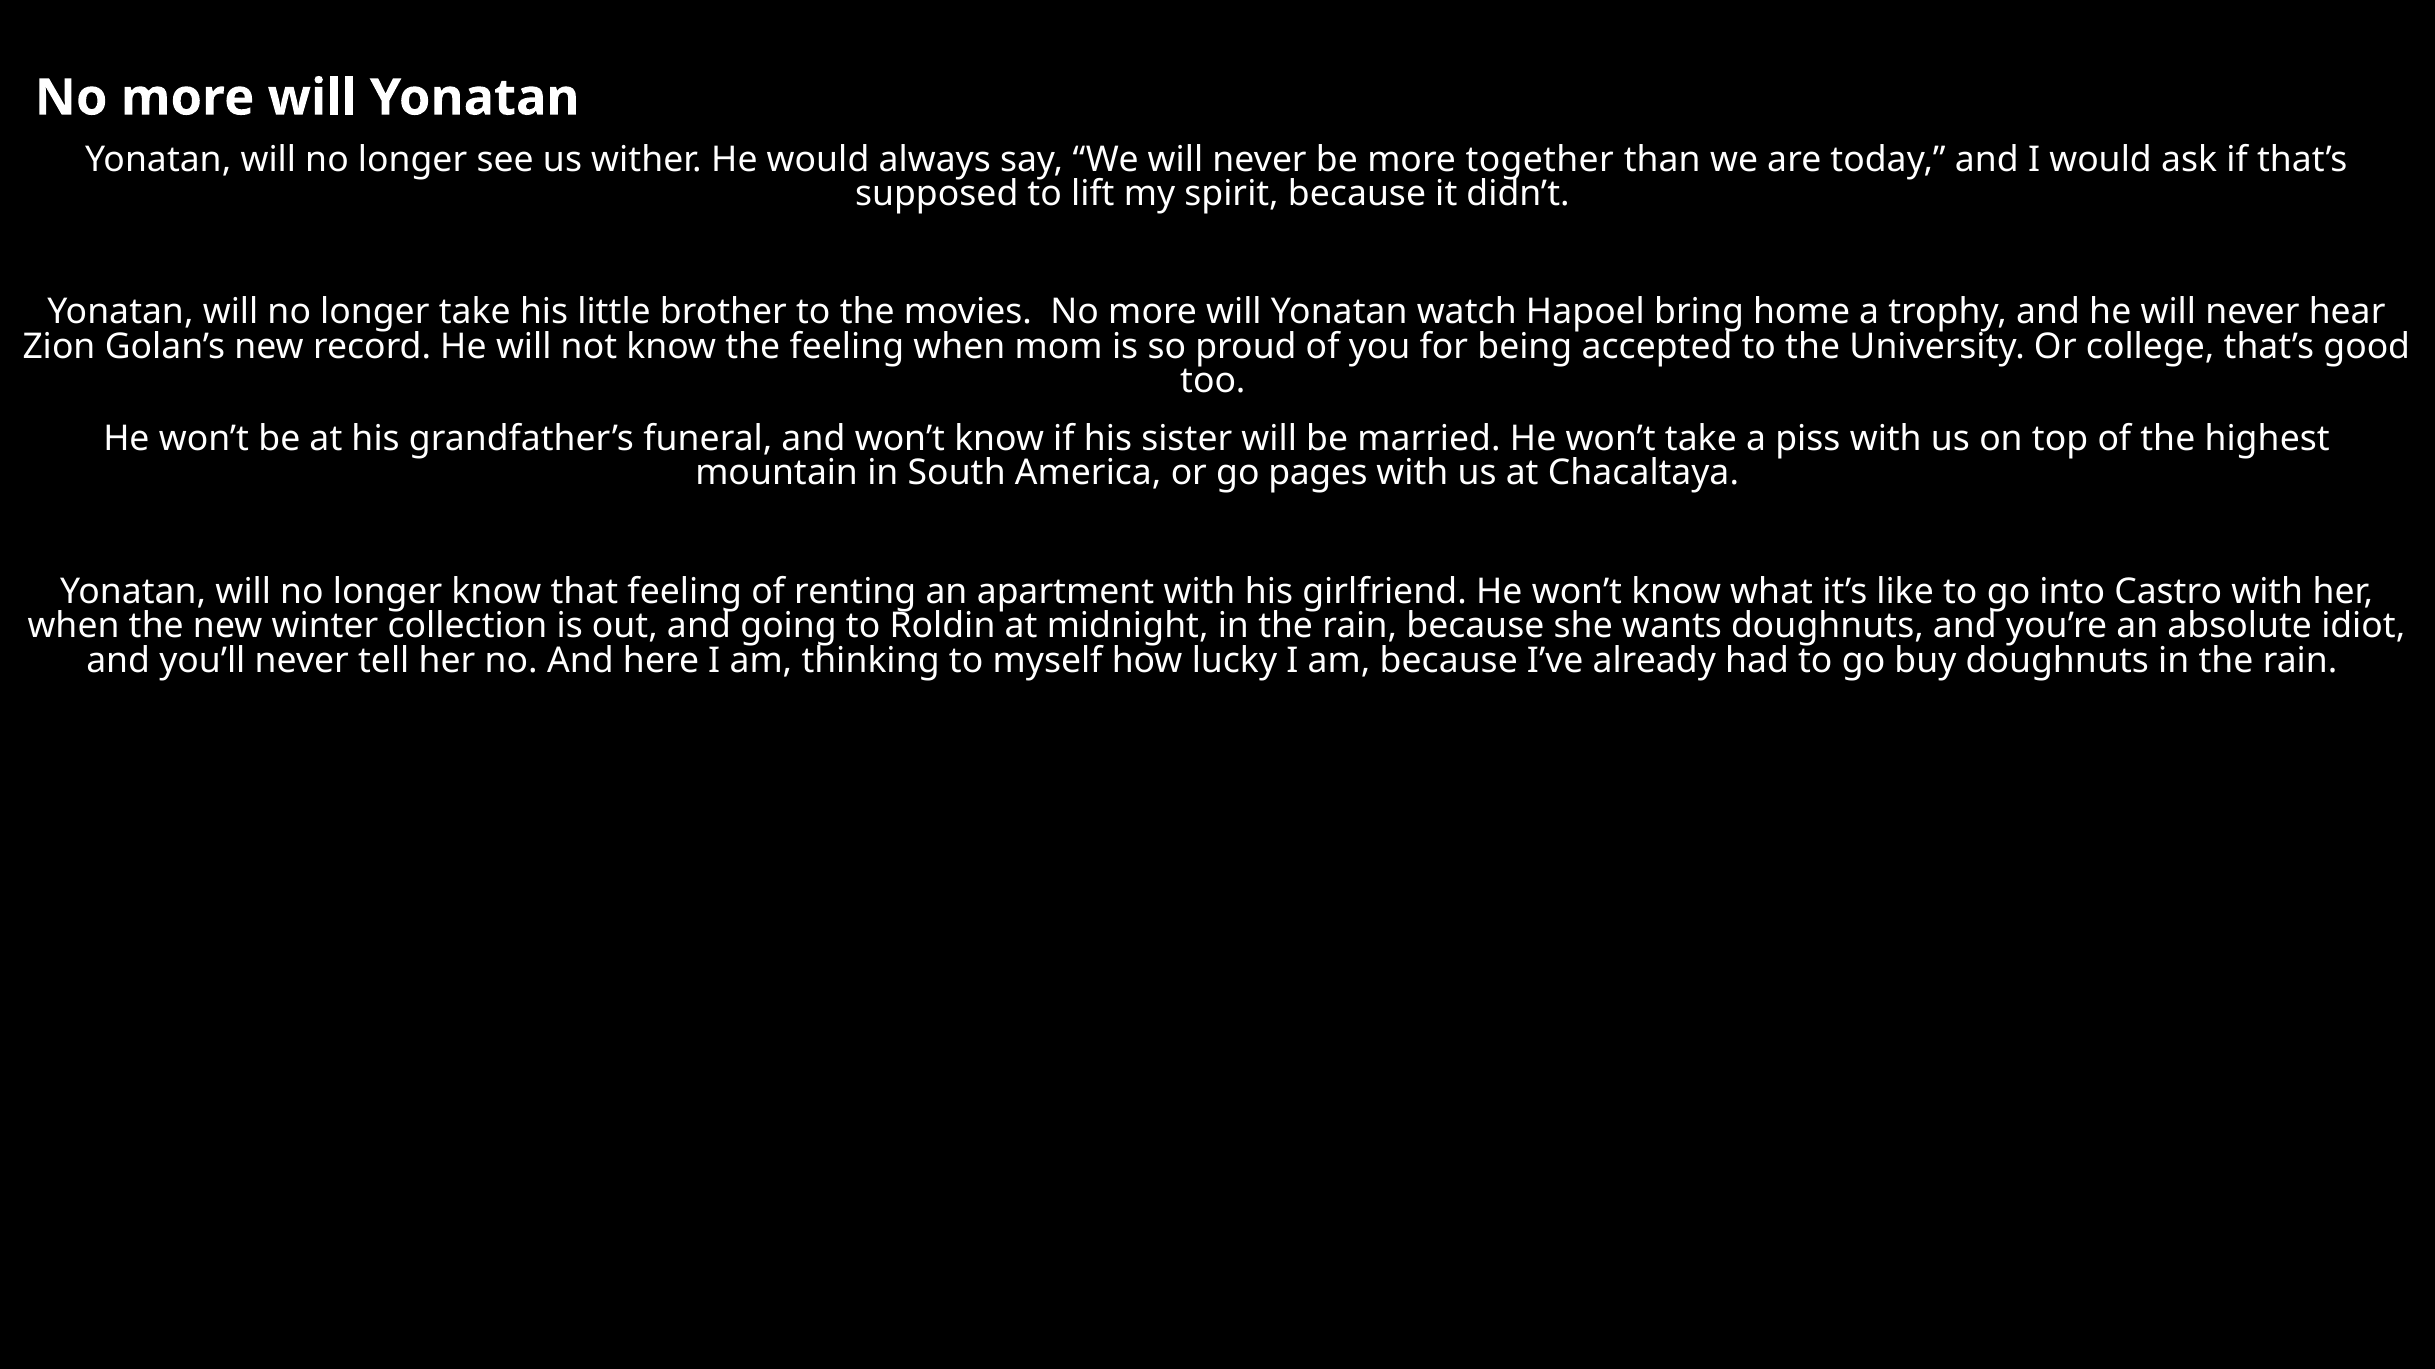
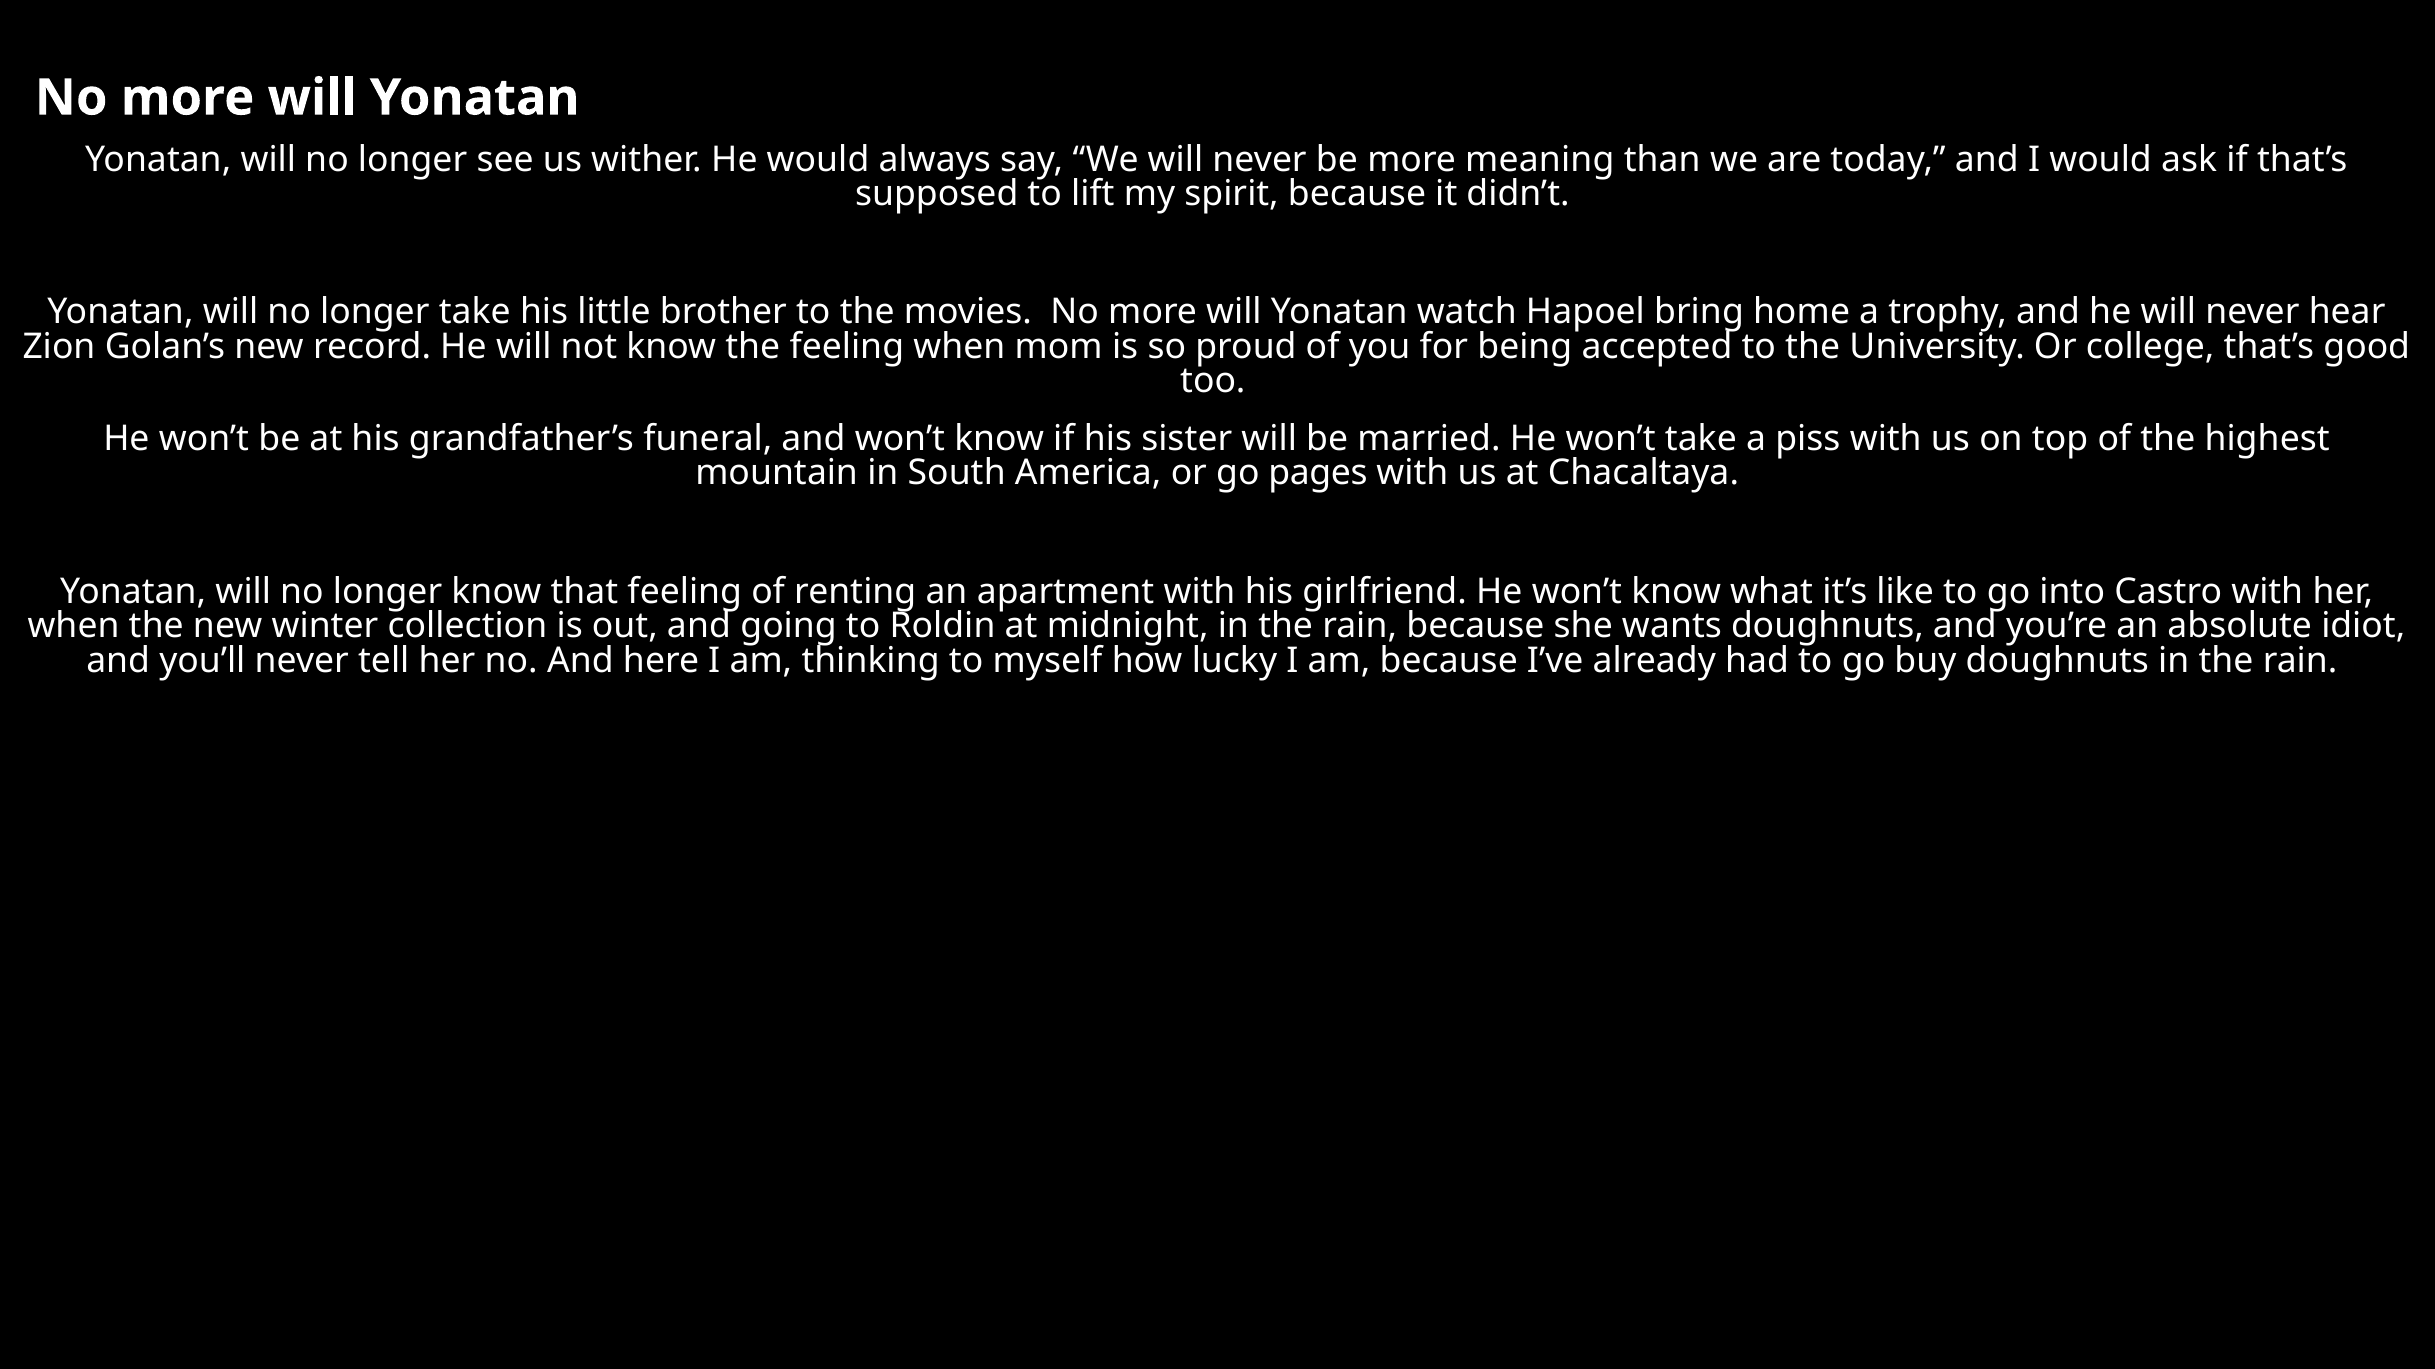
together: together -> meaning (1540, 159)
